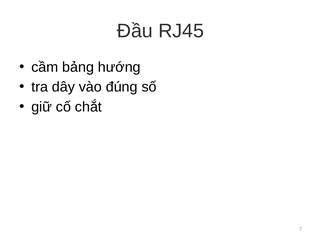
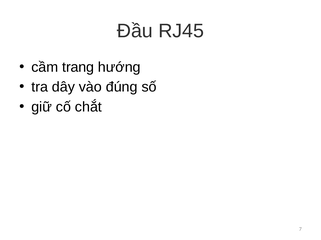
bảng: bảng -> trang (78, 67)
